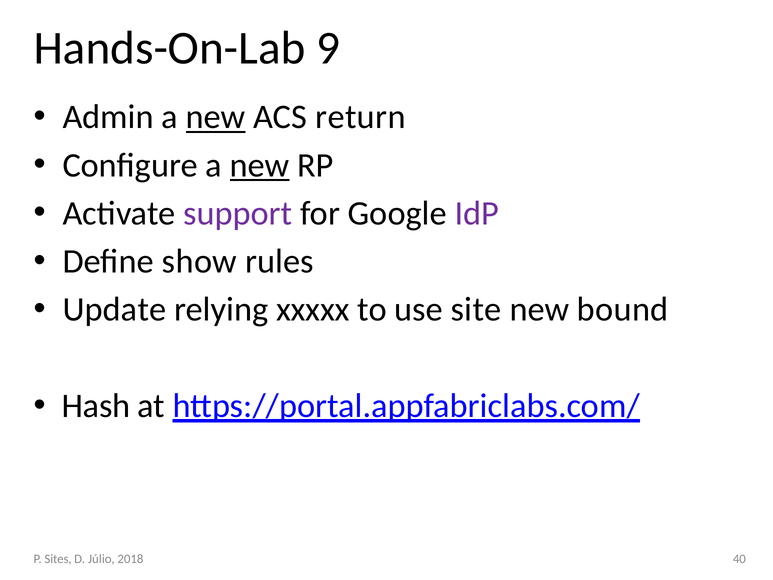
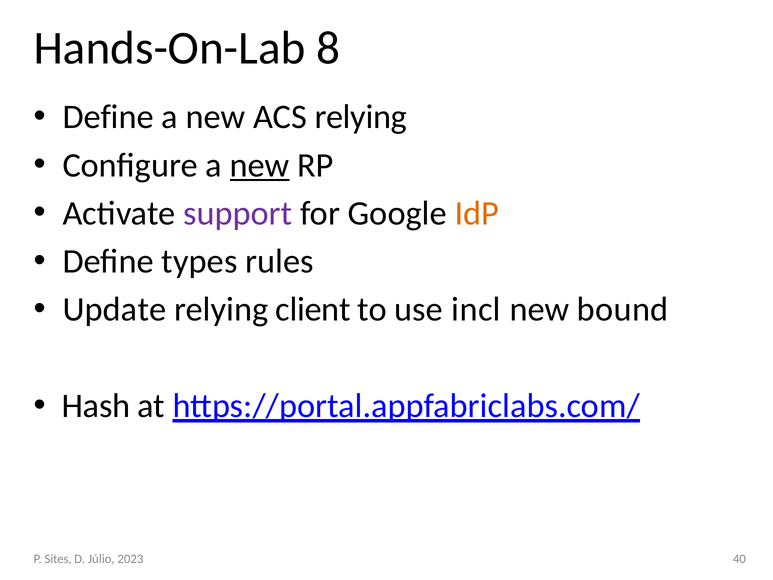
9: 9 -> 8 (328, 48)
Admin: Admin -> Define (108, 117)
new underline: present -> none (216, 117)
ACS return: return -> relying (361, 117)
IdP colour: purple -> orange (477, 213)
show: show -> types (200, 261)
xxxxx: xxxxx -> client (313, 310)
site: site -> incl (476, 310)
2018: 2018 -> 2023 (130, 559)
